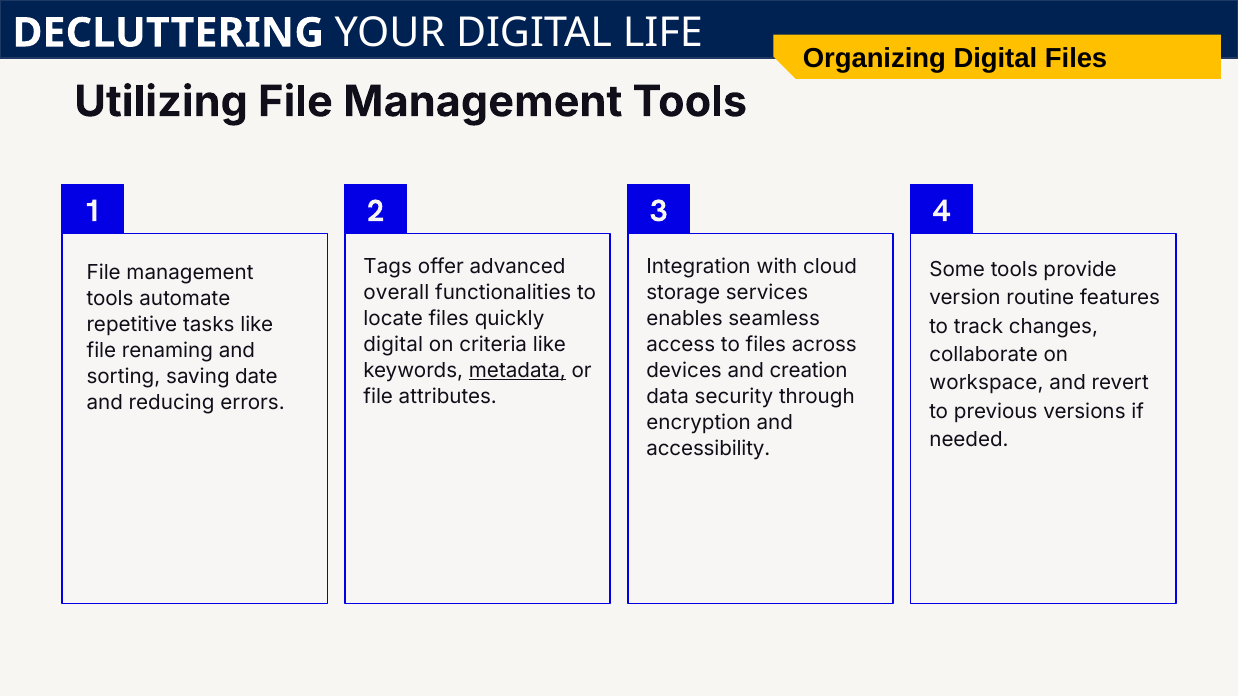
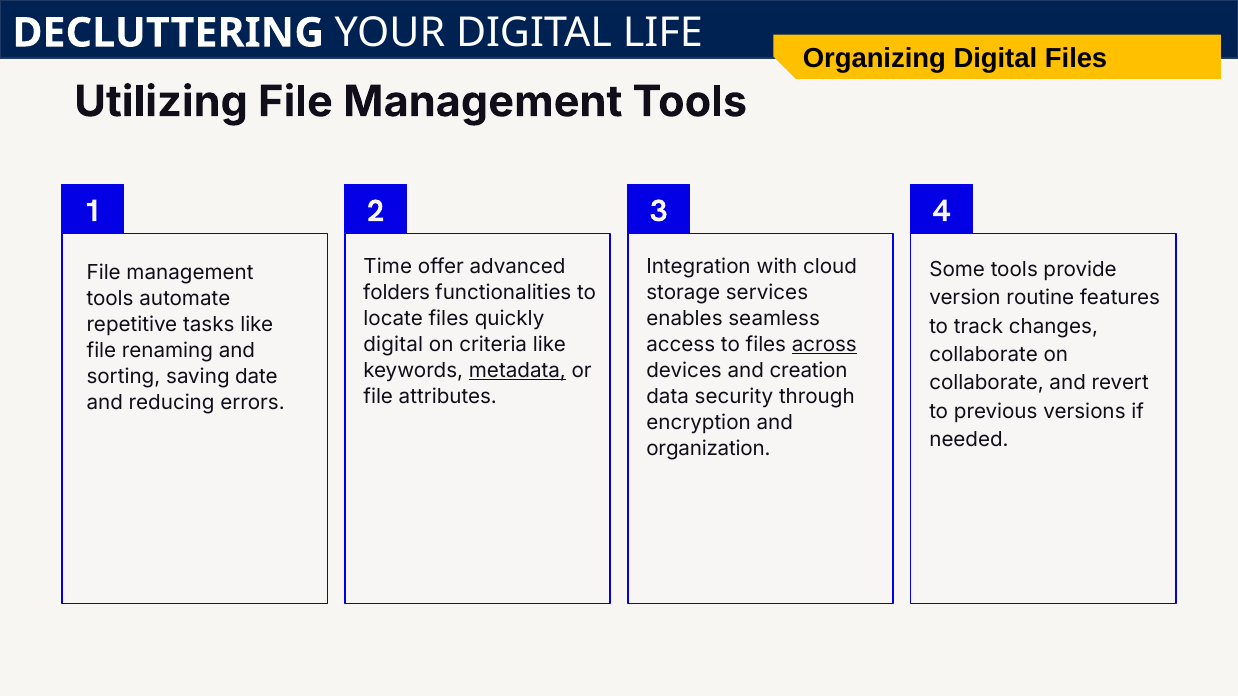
Tags: Tags -> Time (388, 267)
overall: overall -> folders (397, 293)
across underline: none -> present (824, 345)
workspace: workspace -> collaborate (987, 383)
accessibility: accessibility -> organization (708, 449)
